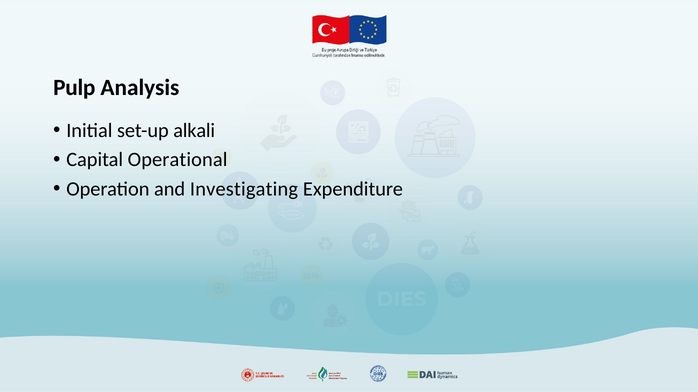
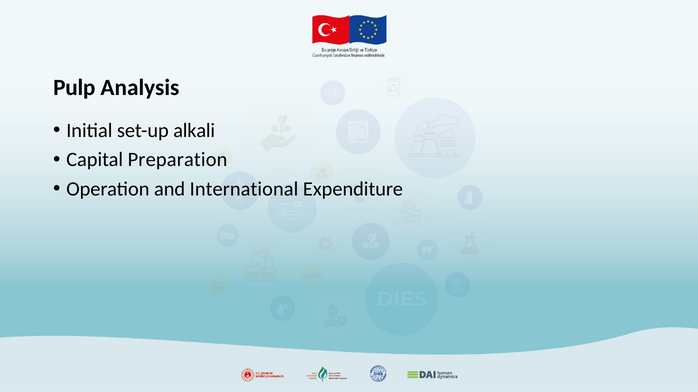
Operational: Operational -> Preparation (178, 160)
Investigating: Investigating -> International (244, 189)
